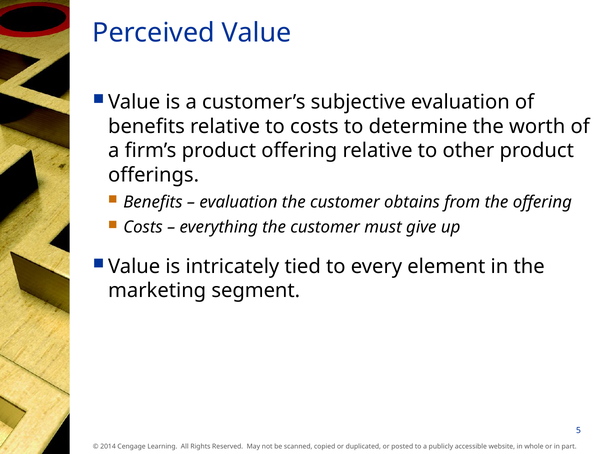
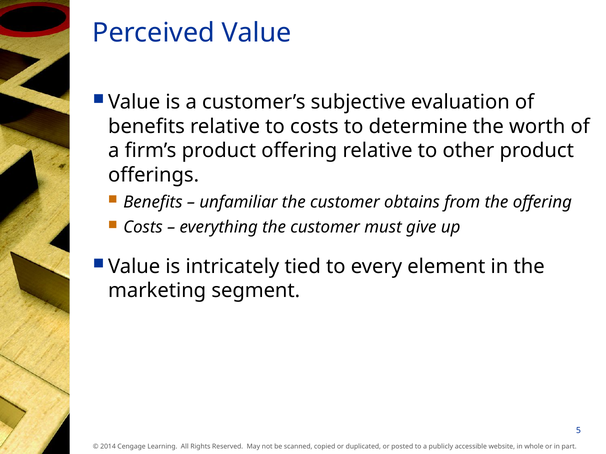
evaluation: evaluation -> unfamiliar (238, 202)
